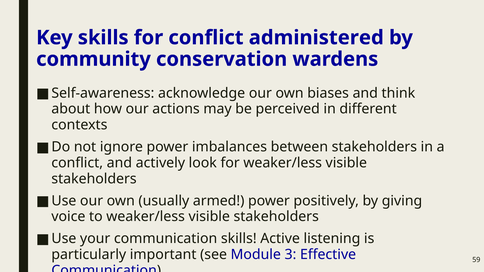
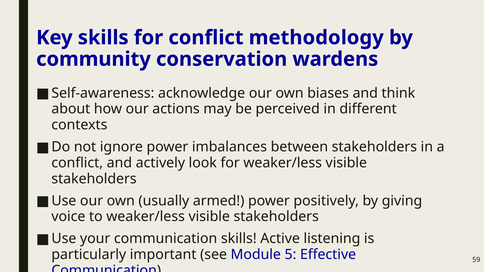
administered: administered -> methodology (316, 38)
3: 3 -> 5 (290, 255)
